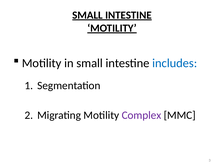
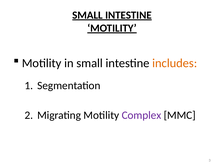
includes colour: blue -> orange (175, 63)
